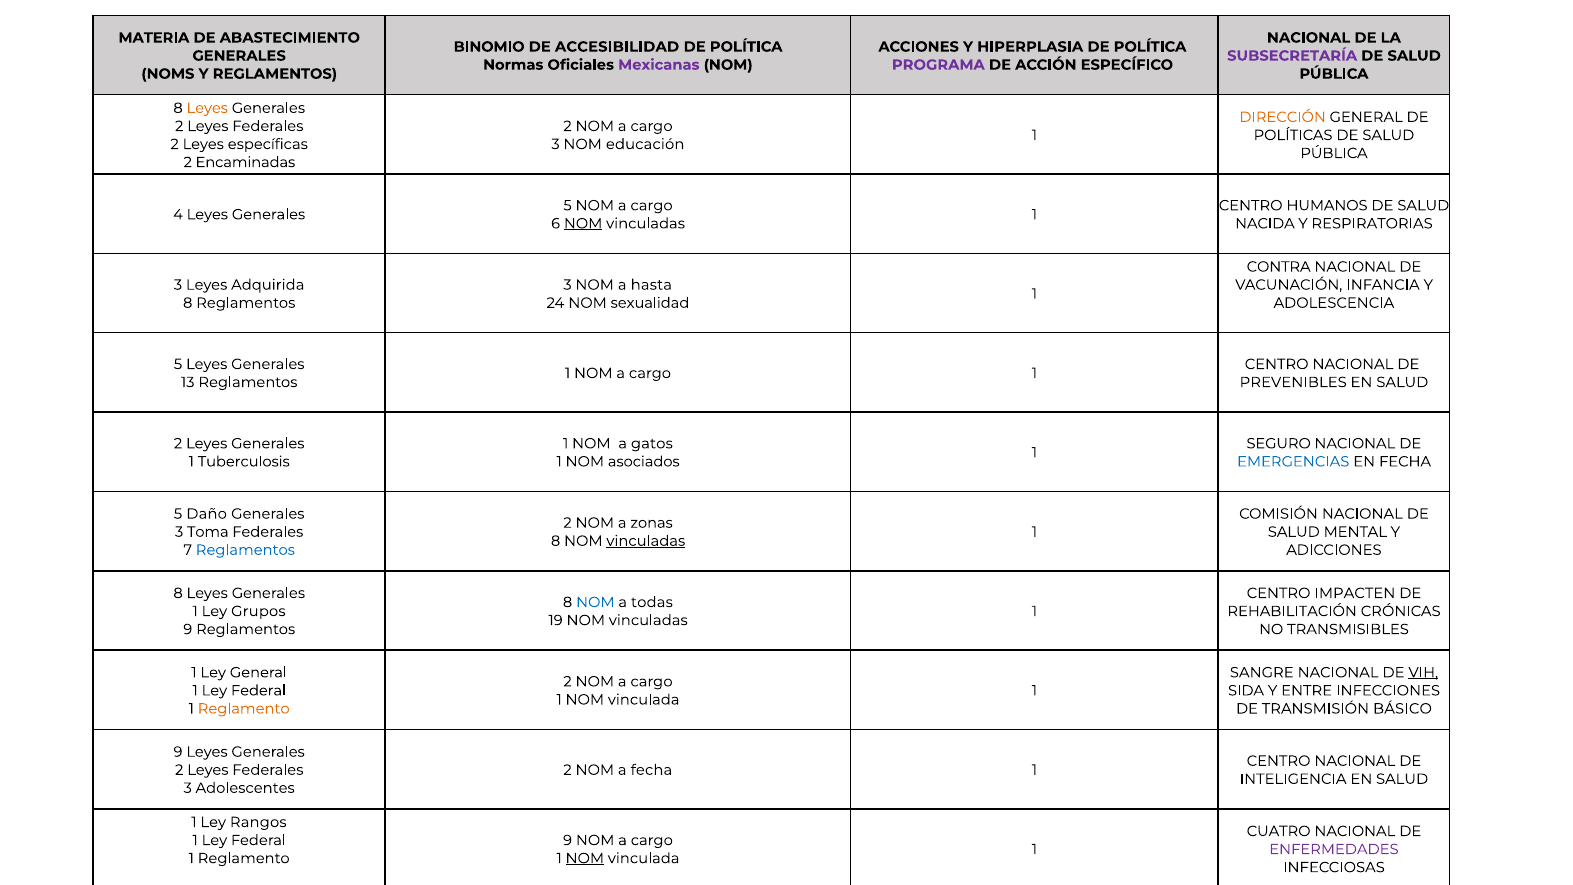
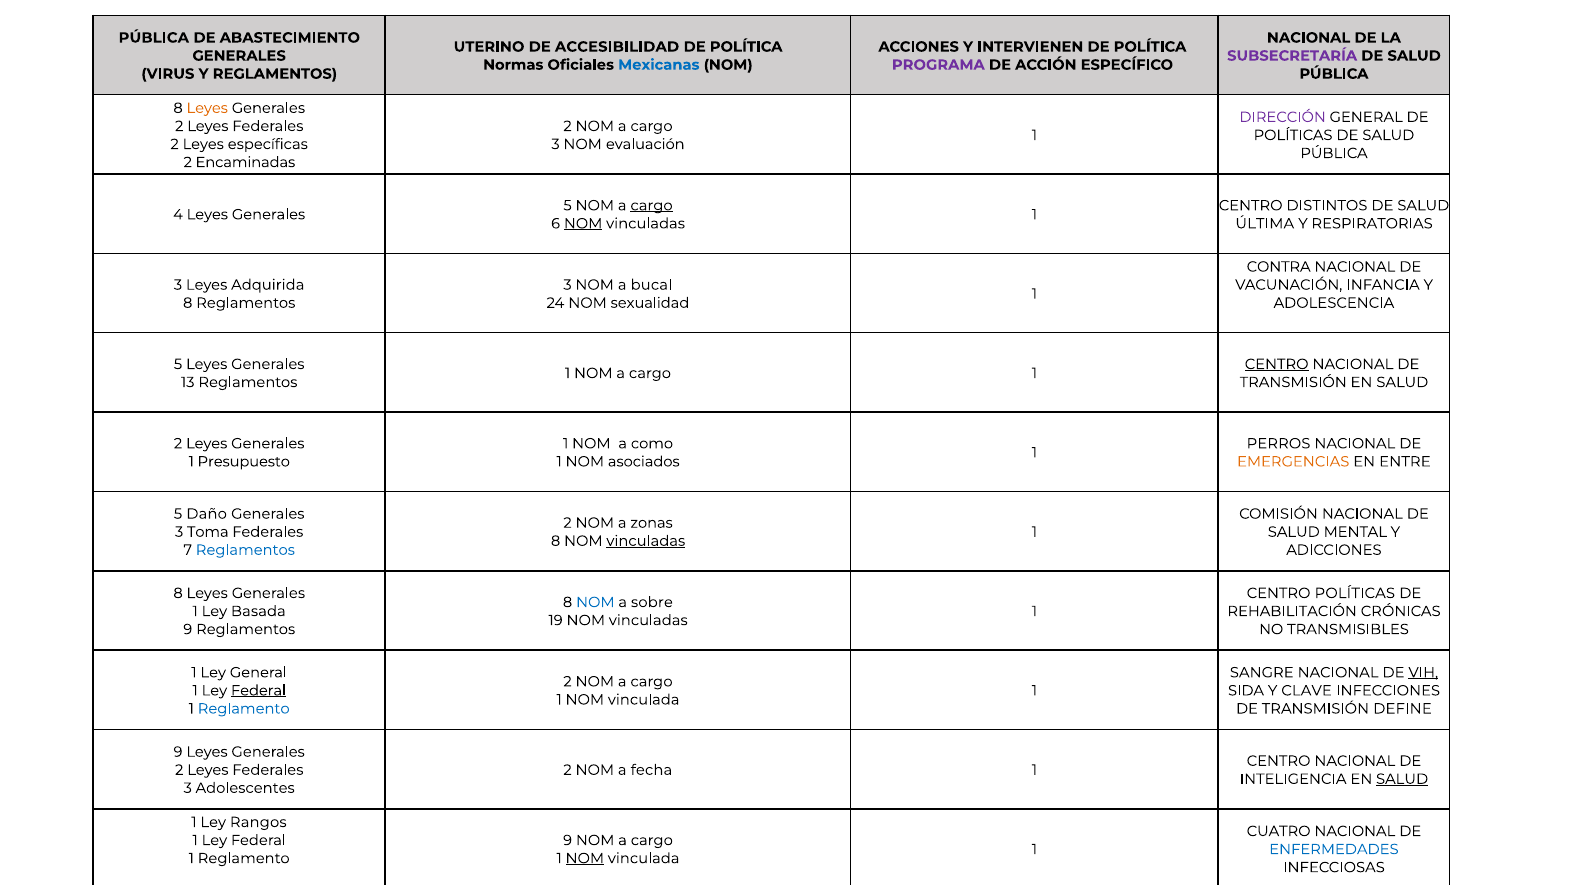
MATERIA: MATERIA -> PÚBLICA (154, 38)
BINOMIO: BINOMIO -> UTERINO (489, 47)
HIPERPLASIA: HIPERPLASIA -> INTERVIENEN (1030, 47)
Mexicanas colour: purple -> blue (659, 65)
NOMS: NOMS -> VIRUS (168, 74)
DIRECCIÓN colour: orange -> purple (1283, 117)
educación: educación -> evaluación (645, 144)
cargo underline: none -> present (652, 205)
HUMANOS: HUMANOS -> DISTINTOS (1327, 205)
NACIDA: NACIDA -> ÚLTIMA (1265, 224)
hasta: hasta -> bucal (651, 285)
CENTRO underline: none -> present (1277, 364)
PREVENIBLES: PREVENIBLES -> TRANSMISIÓN (1293, 382)
gatos: gatos -> como (652, 443)
SEGURO: SEGURO -> PERROS (1279, 443)
Tuberculosis: Tuberculosis -> Presupuesto (244, 461)
EMERGENCIAS colour: blue -> orange (1293, 461)
EN FECHA: FECHA -> ENTRE (1405, 461)
CENTRO IMPACTEN: IMPACTEN -> POLÍTICAS (1355, 593)
todas: todas -> sobre (652, 602)
Grupos: Grupos -> Basada (258, 611)
Federal underline: none -> present (258, 690)
ENTRE: ENTRE -> CLAVE (1307, 690)
Reglamento colour: orange -> blue (244, 708)
BÁSICO: BÁSICO -> DEFINE (1402, 708)
SALUD underline: none -> present (1402, 779)
ENFERMEDADES colour: purple -> blue (1334, 849)
